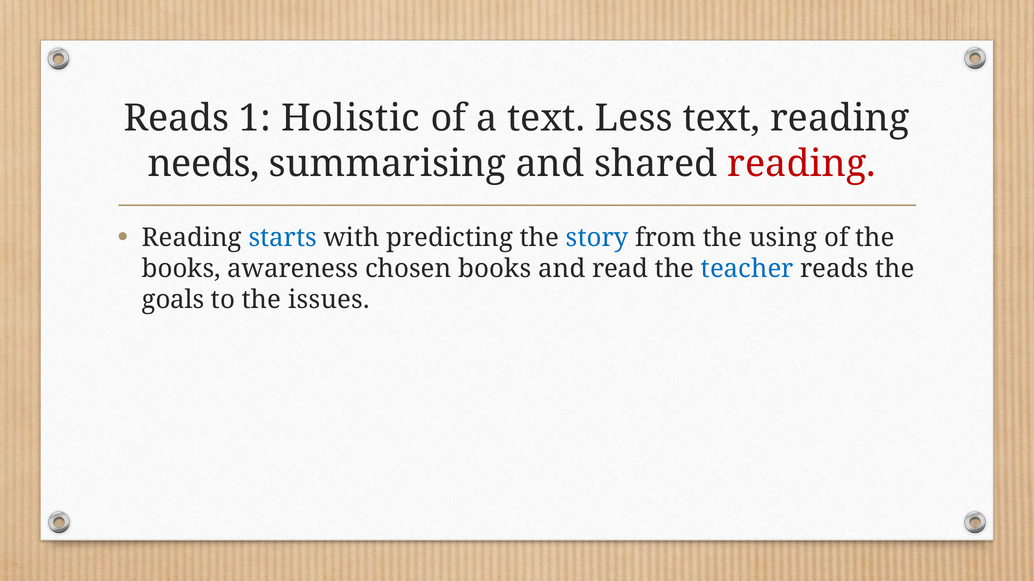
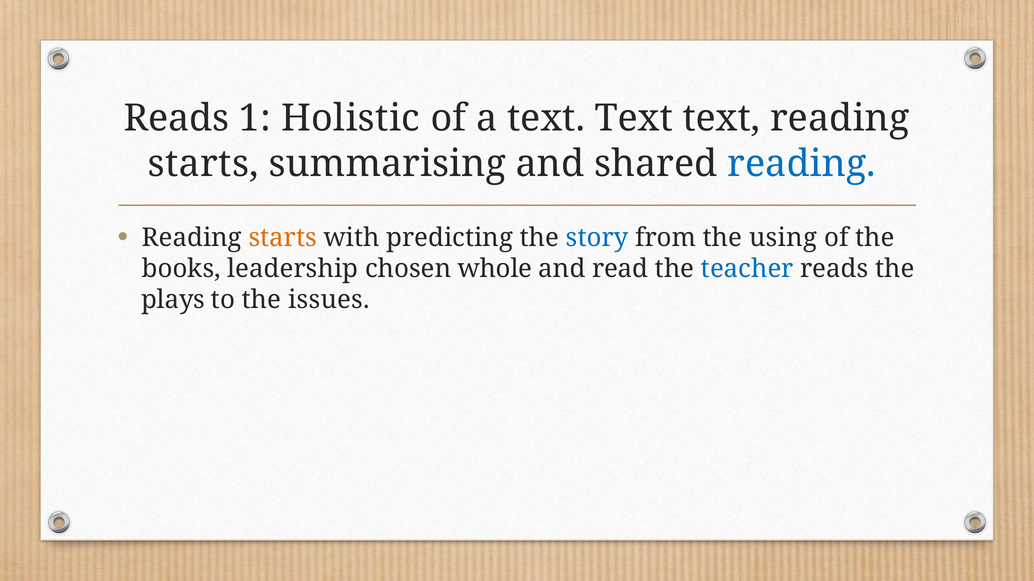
a text Less: Less -> Text (634, 119)
needs: needs -> starts (203, 164)
reading colour: red -> blue (802, 164)
starts colour: blue -> orange (283, 238)
awareness: awareness -> leadership (293, 269)
chosen books: books -> whole (495, 269)
goals: goals -> plays (173, 300)
